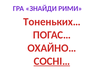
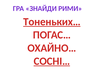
Тоненьких… underline: none -> present (52, 22)
